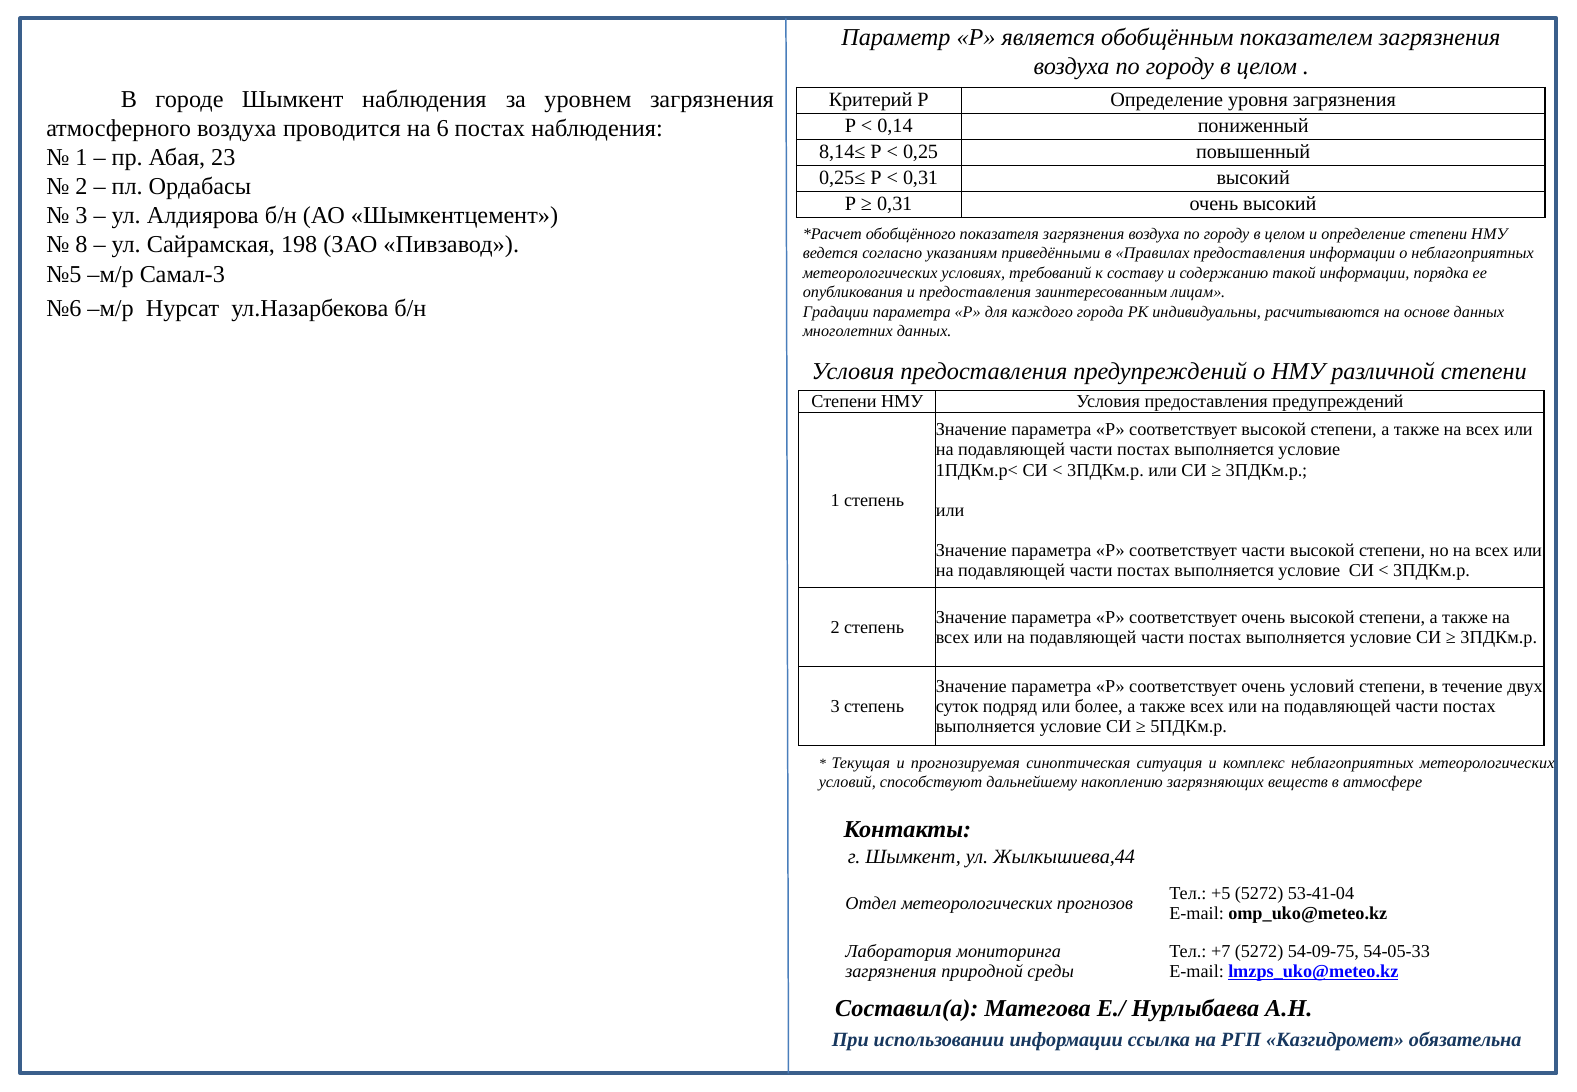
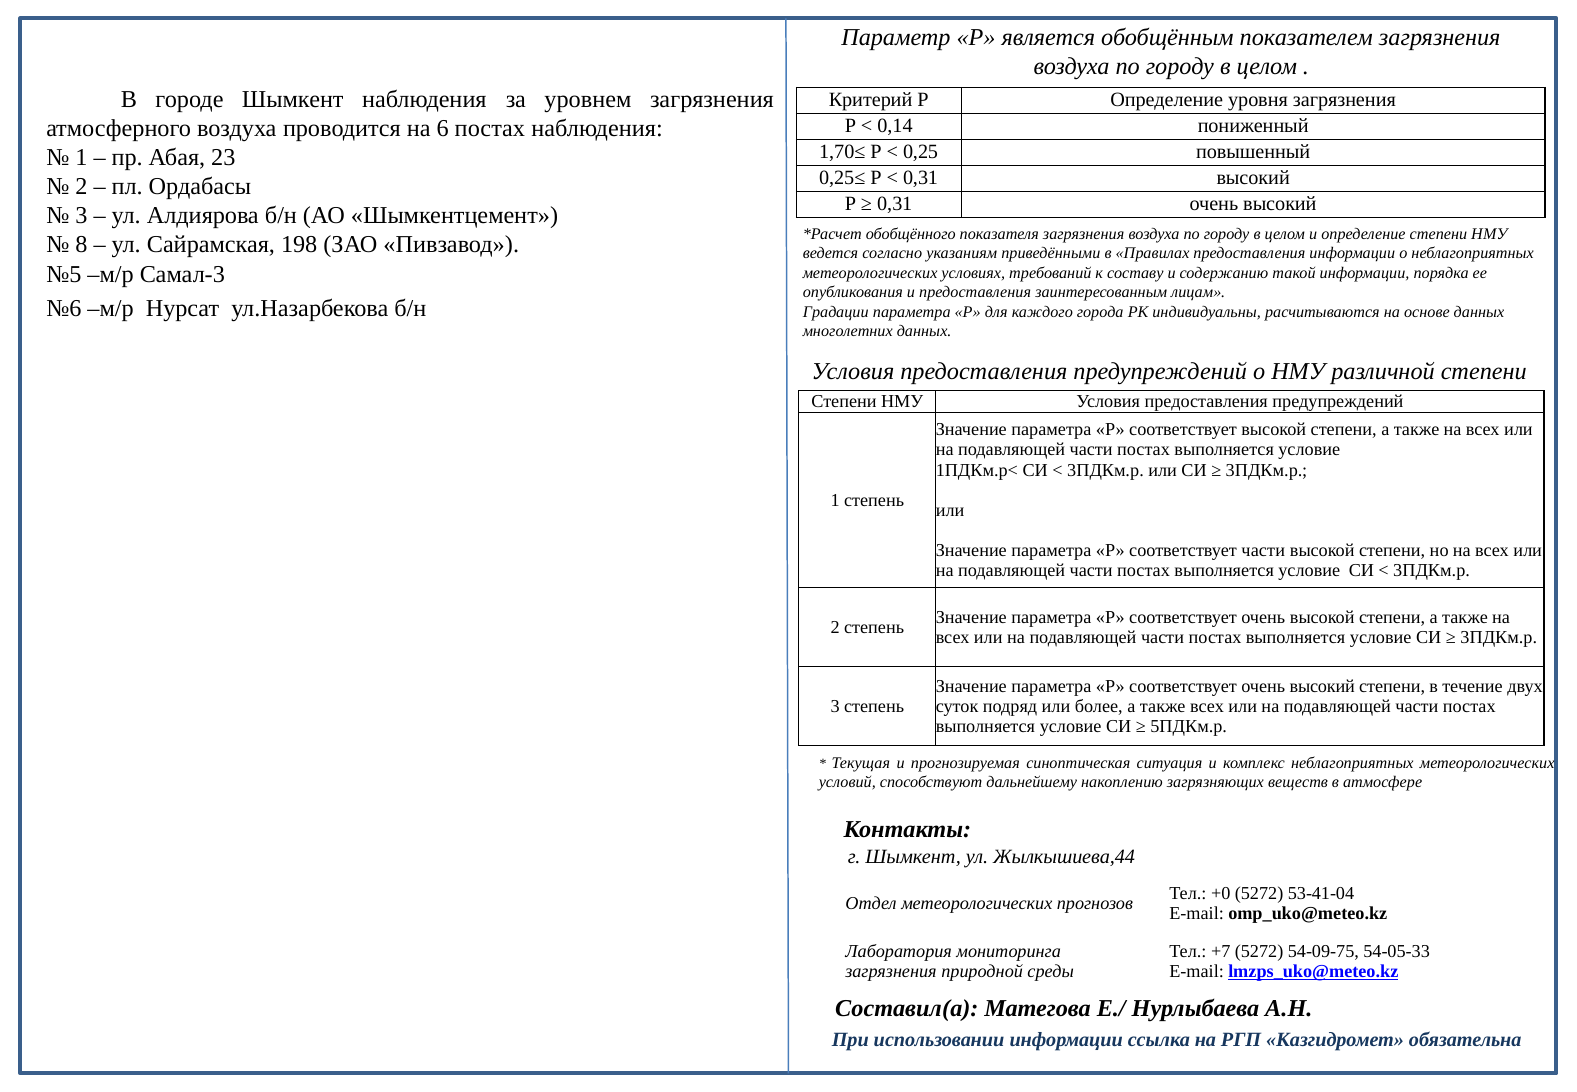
8,14≤: 8,14≤ -> 1,70≤ (842, 152)
соответствует очень условий: условий -> высокий (1322, 686)
+5: +5 -> +0 (1221, 893)
